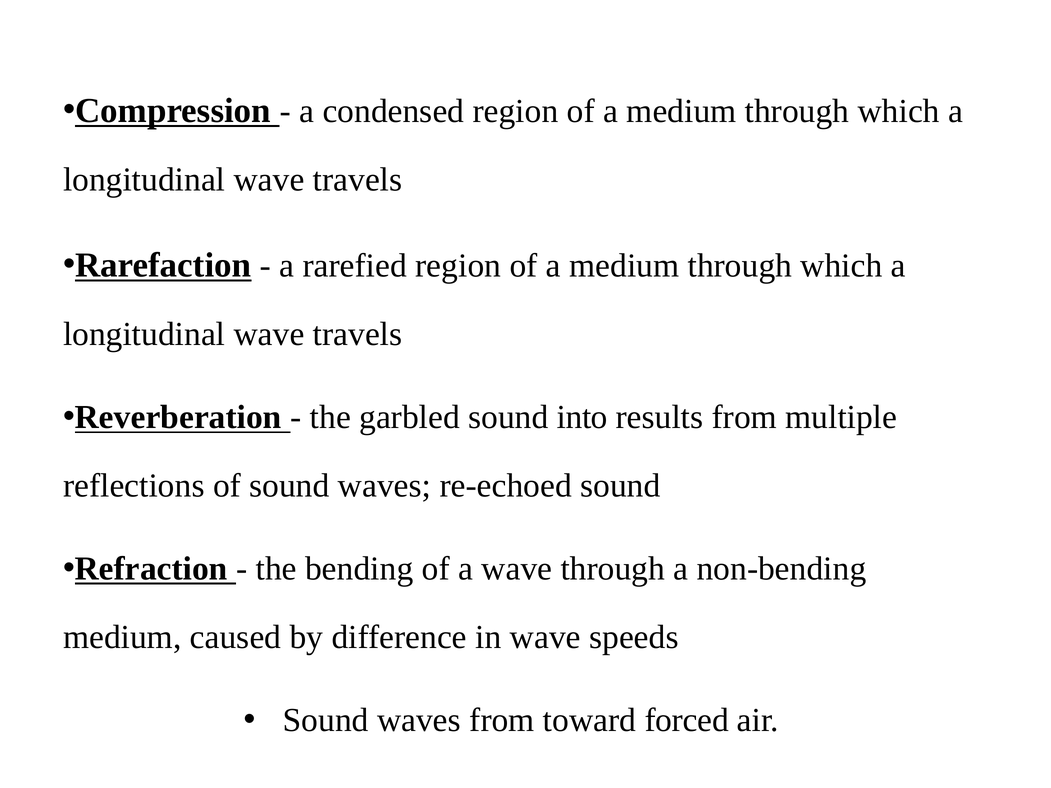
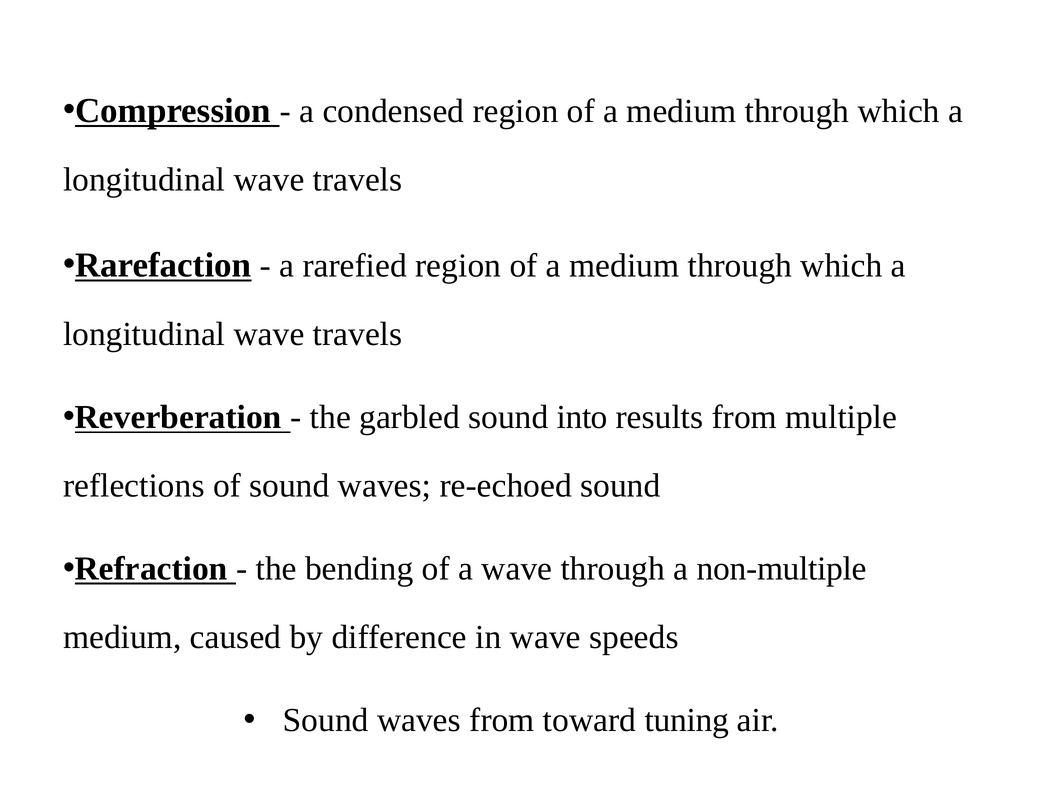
non-bending: non-bending -> non-multiple (782, 569)
forced: forced -> tuning (687, 720)
